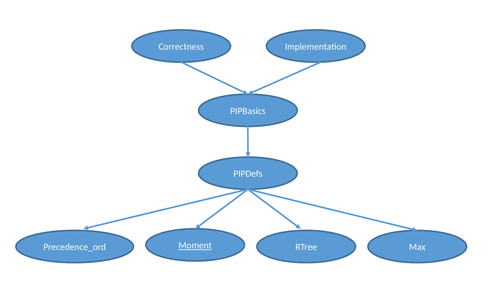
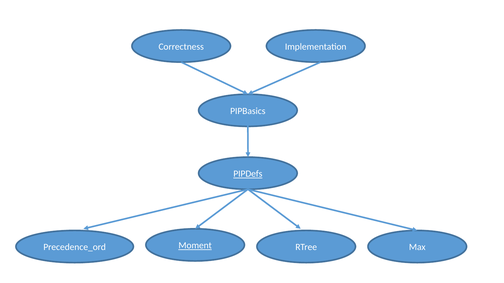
PIPDefs underline: none -> present (248, 174)
